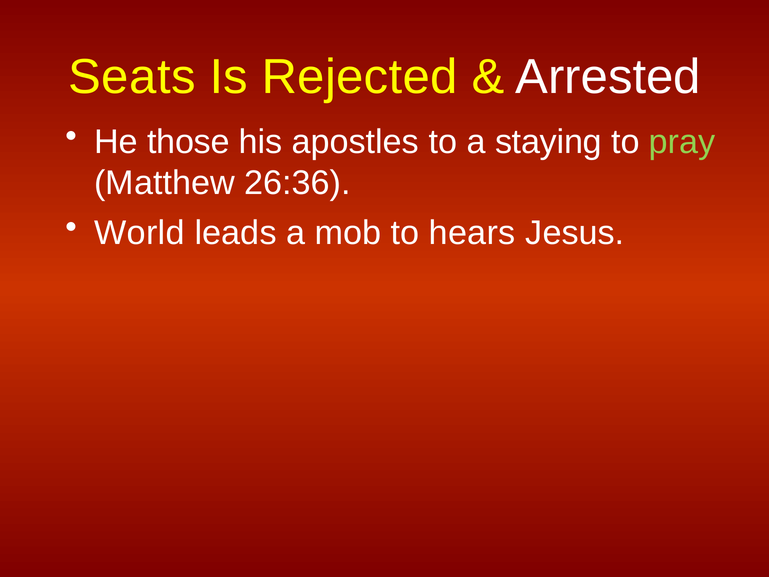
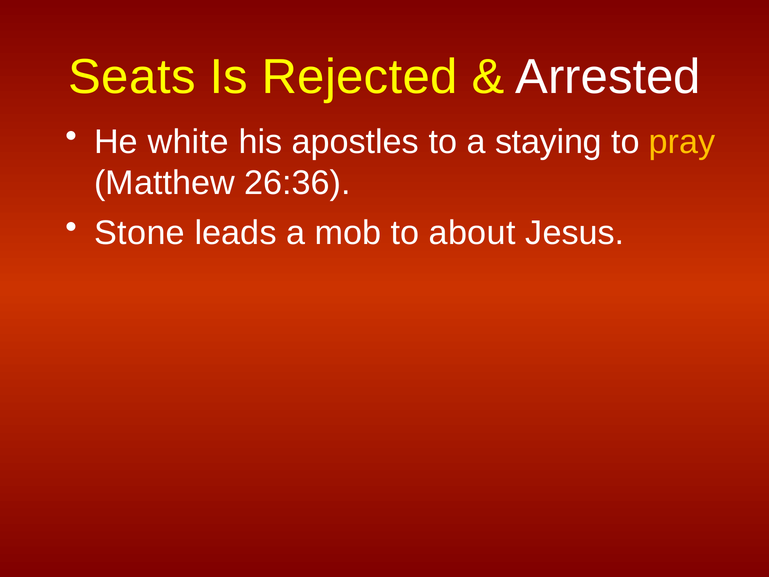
those: those -> white (188, 142)
pray colour: light green -> yellow (682, 142)
World: World -> Stone (140, 233)
hears: hears -> about (472, 233)
